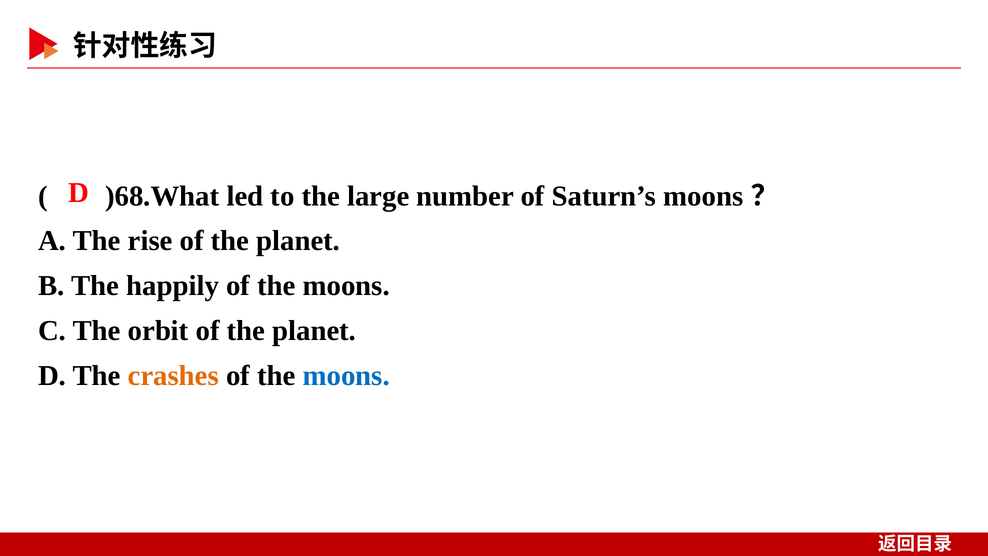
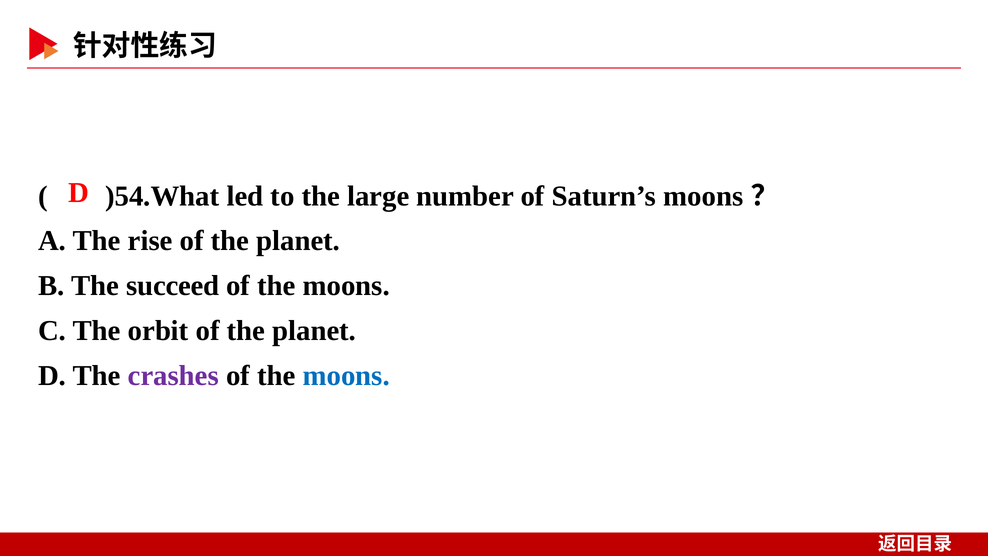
)68.What: )68.What -> )54.What (162, 196)
happily: happily -> succeed (173, 286)
crashes colour: orange -> purple (173, 376)
